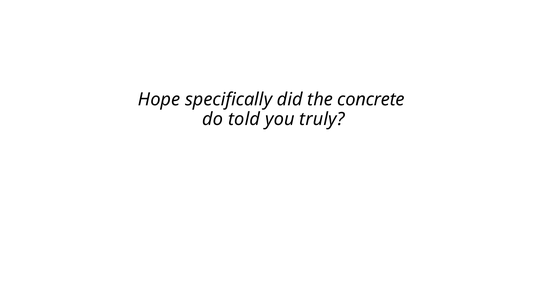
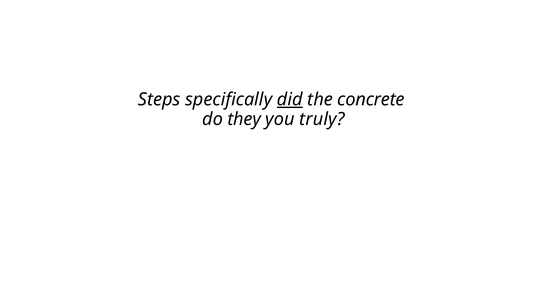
Hope: Hope -> Steps (159, 99)
did underline: none -> present (290, 99)
told: told -> they (244, 119)
